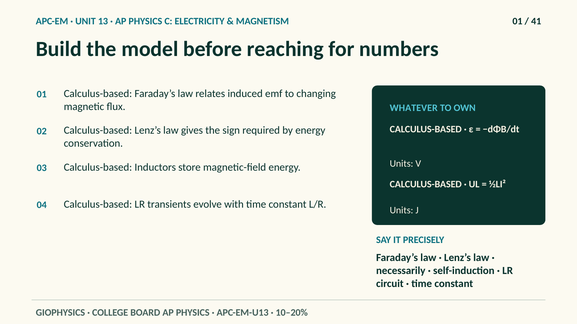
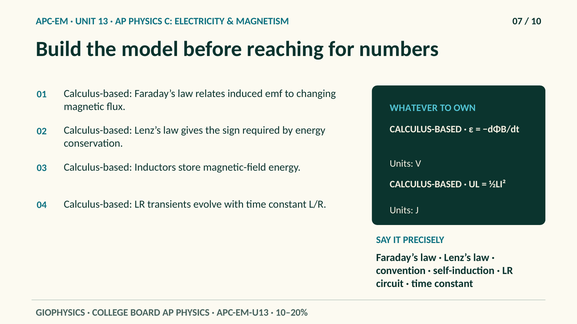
MAGNETISM 01: 01 -> 07 (517, 21)
41: 41 -> 10 (536, 21)
necessarily: necessarily -> convention (401, 271)
